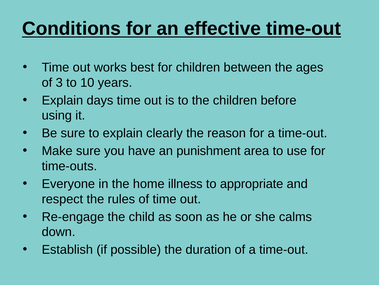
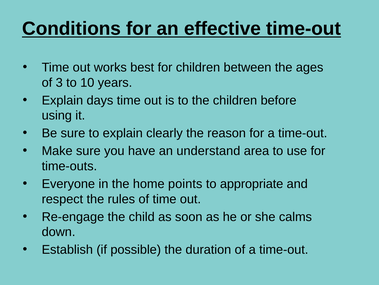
punishment: punishment -> understand (208, 151)
illness: illness -> points (185, 183)
